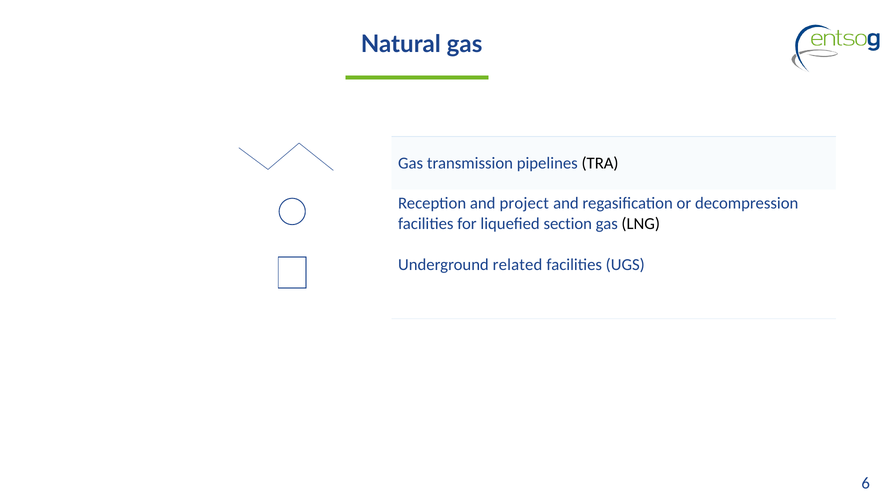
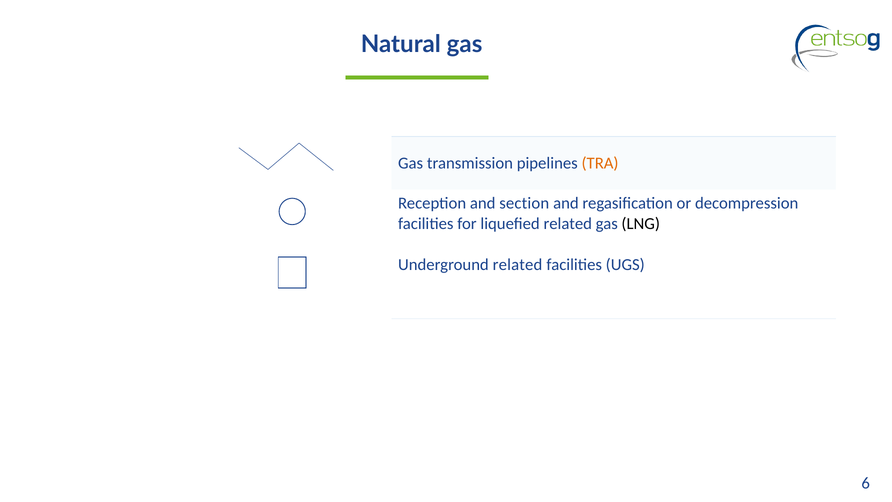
TRA colour: black -> orange (600, 163)
project: project -> section (524, 203)
liquefied section: section -> related (568, 224)
